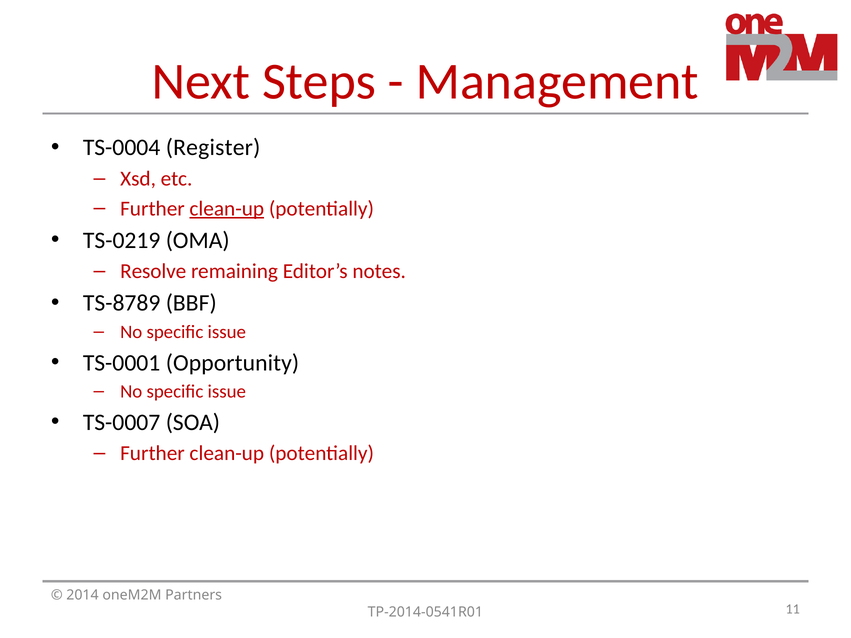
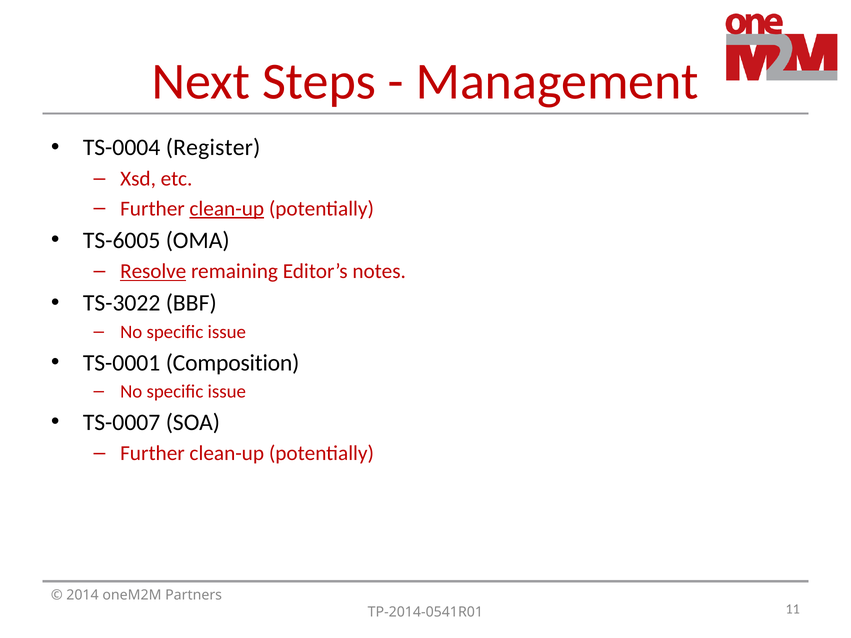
TS-0219: TS-0219 -> TS-6005 (122, 240)
Resolve underline: none -> present (153, 271)
TS-8789: TS-8789 -> TS-3022 (122, 303)
Opportunity: Opportunity -> Composition (233, 363)
